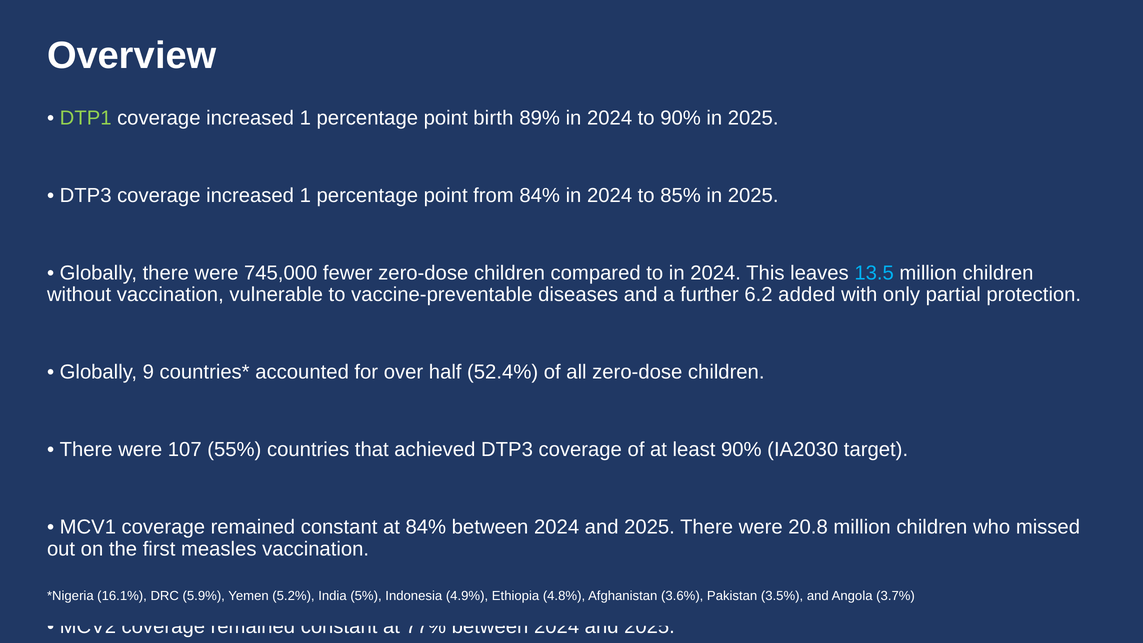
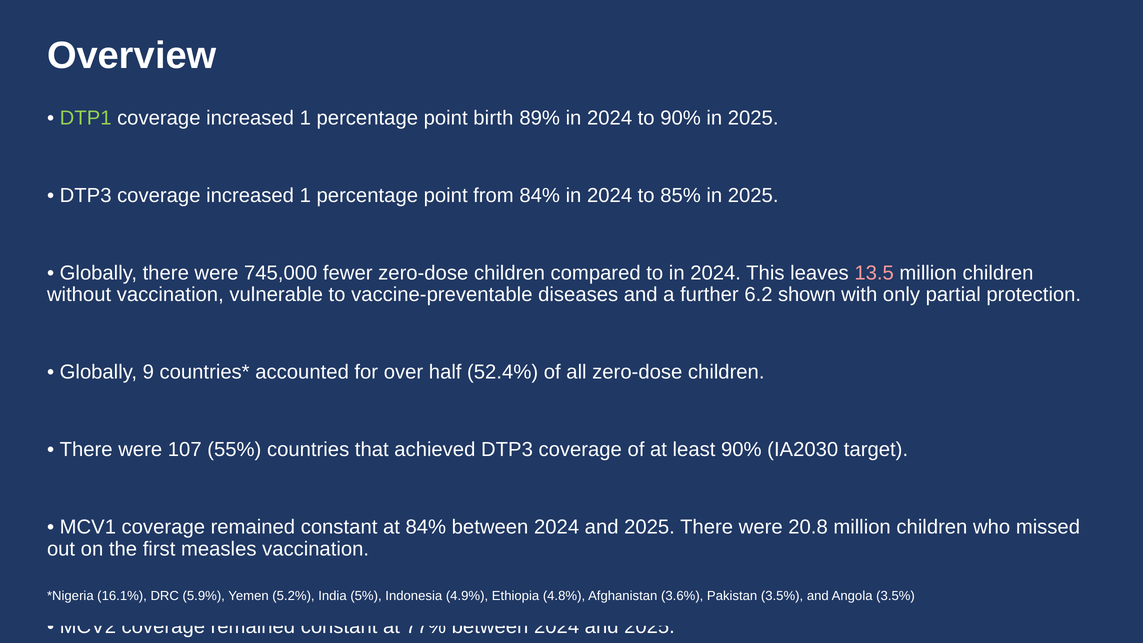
13.5 colour: light blue -> pink (874, 273)
added: added -> shown (807, 295)
Angola 3.7%: 3.7% -> 3.5% (896, 596)
